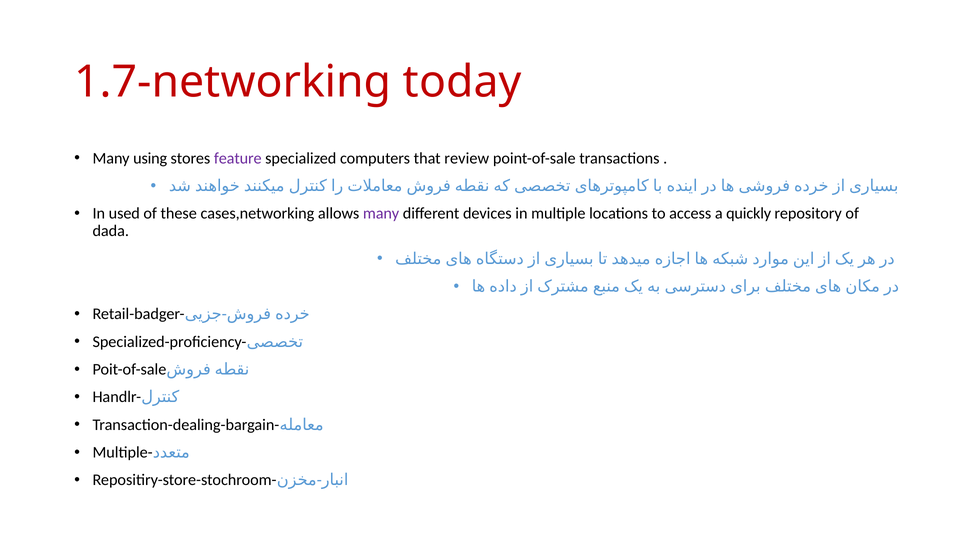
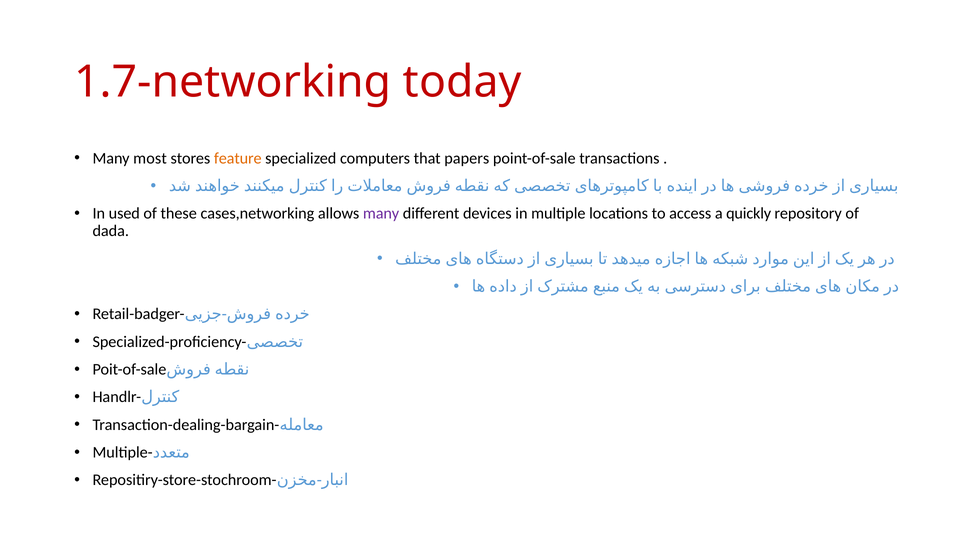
using: using -> most (150, 158)
feature colour: purple -> orange (238, 158)
review: review -> papers (467, 158)
